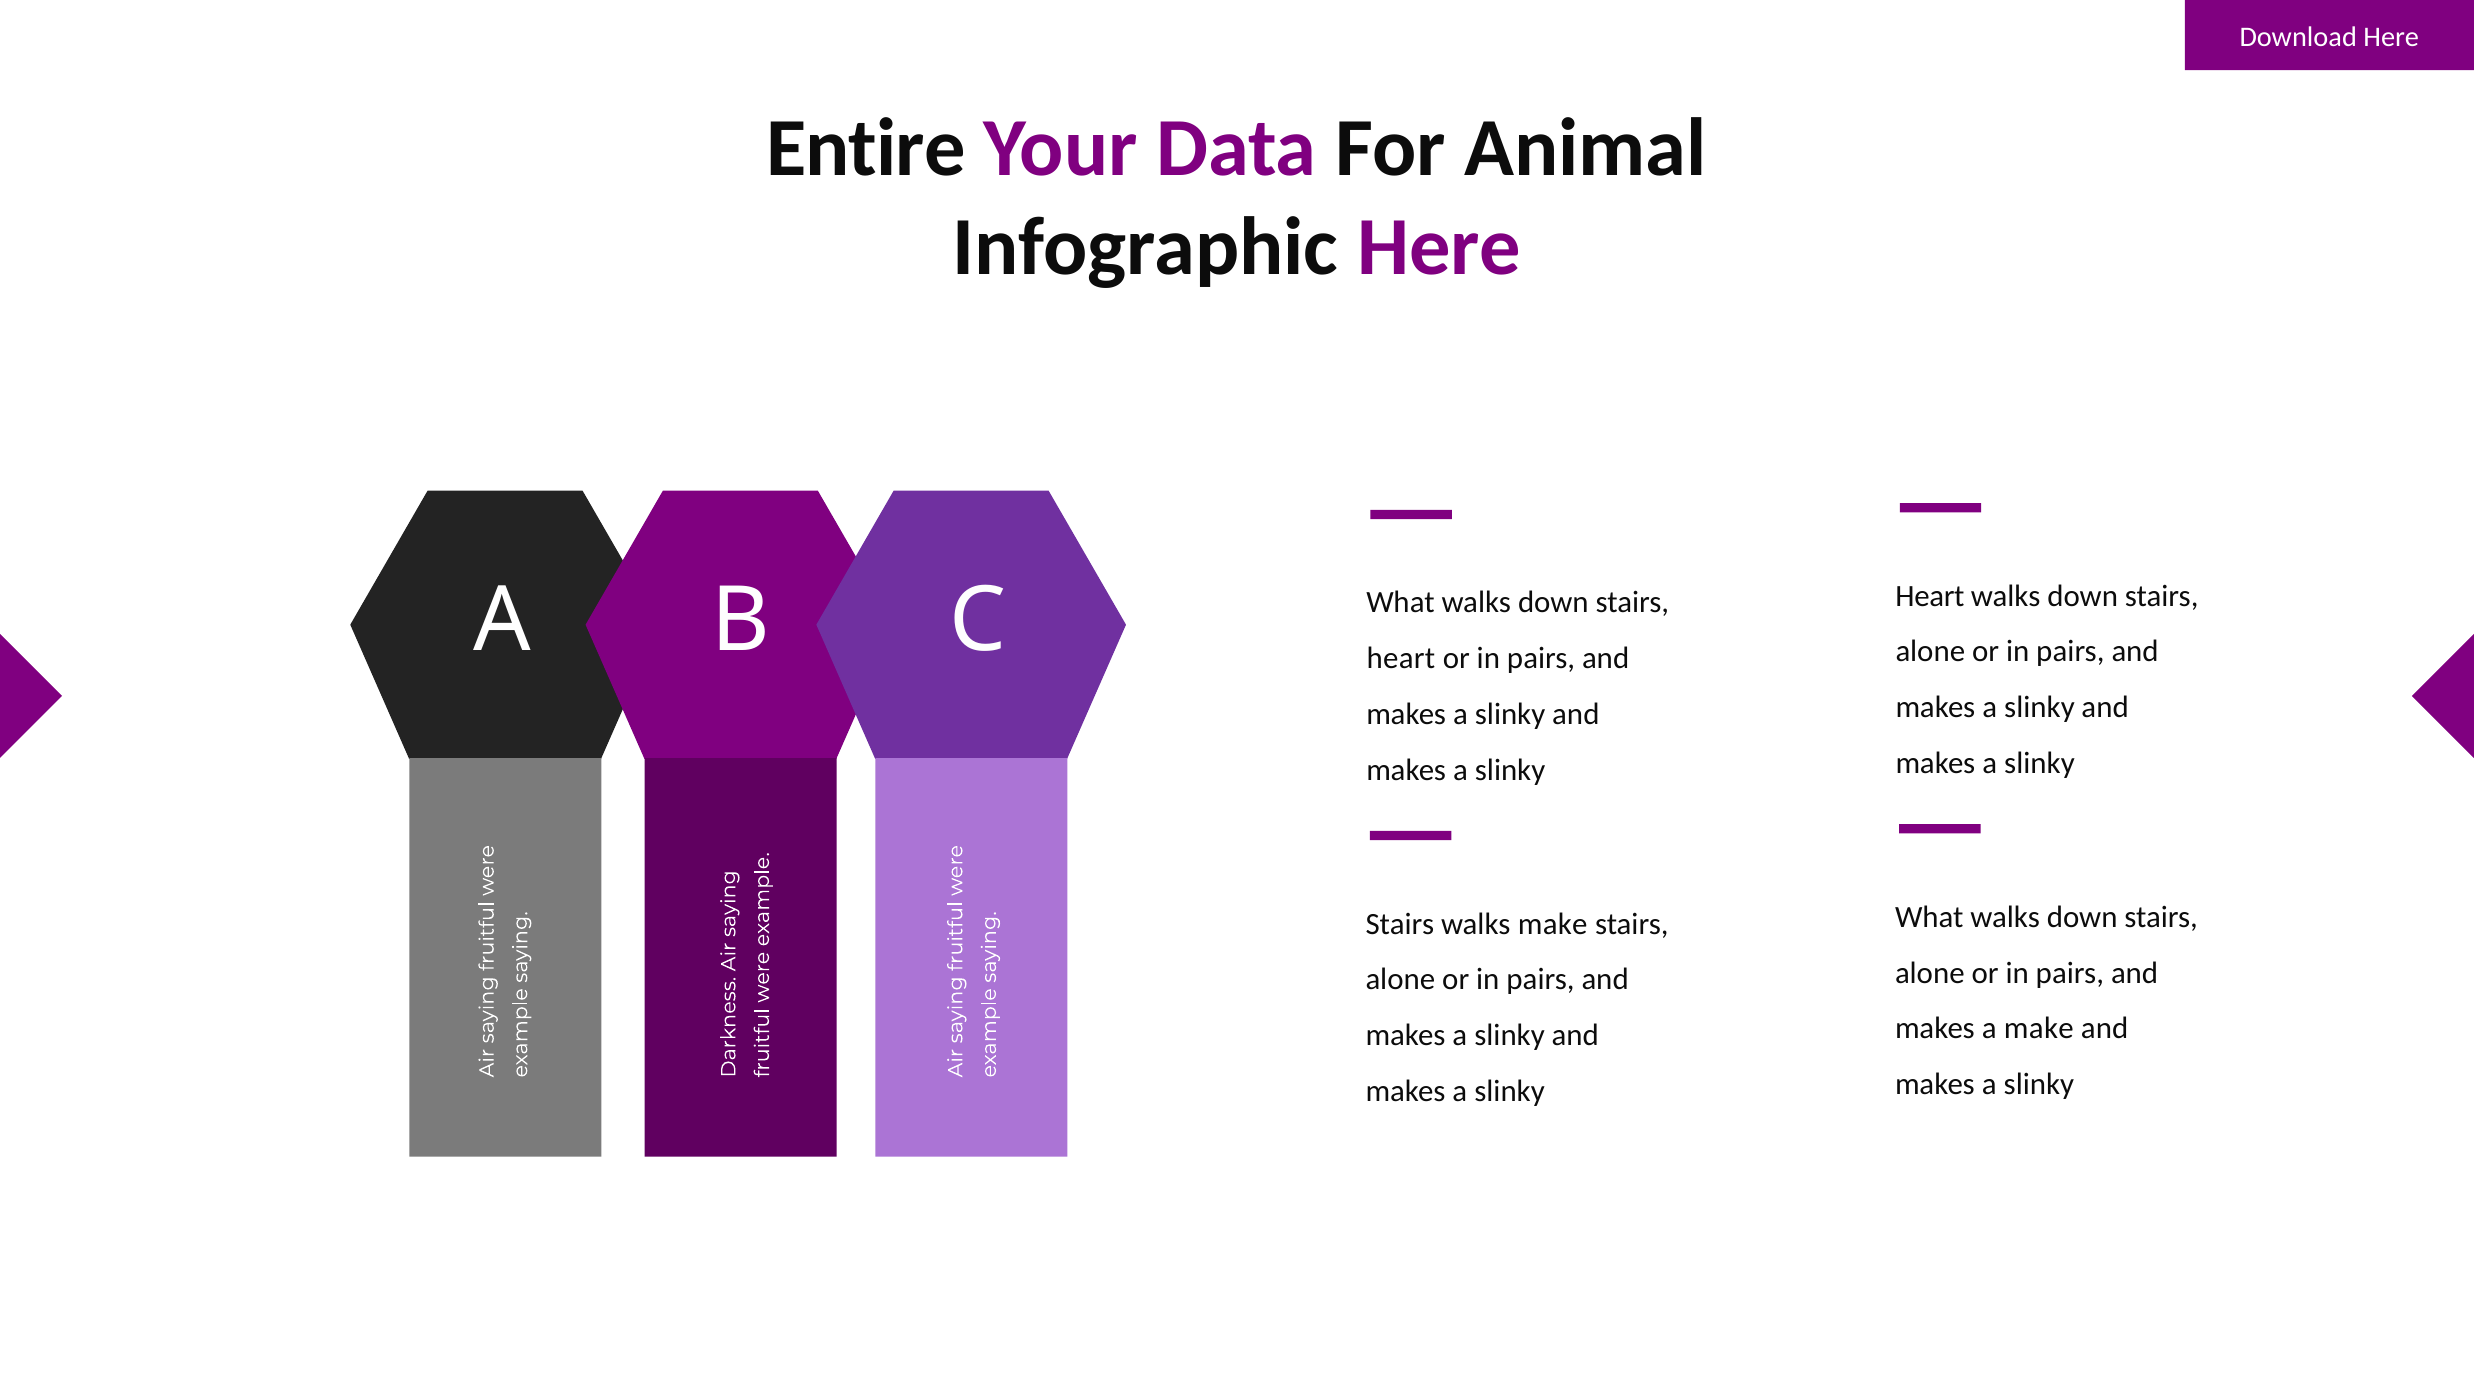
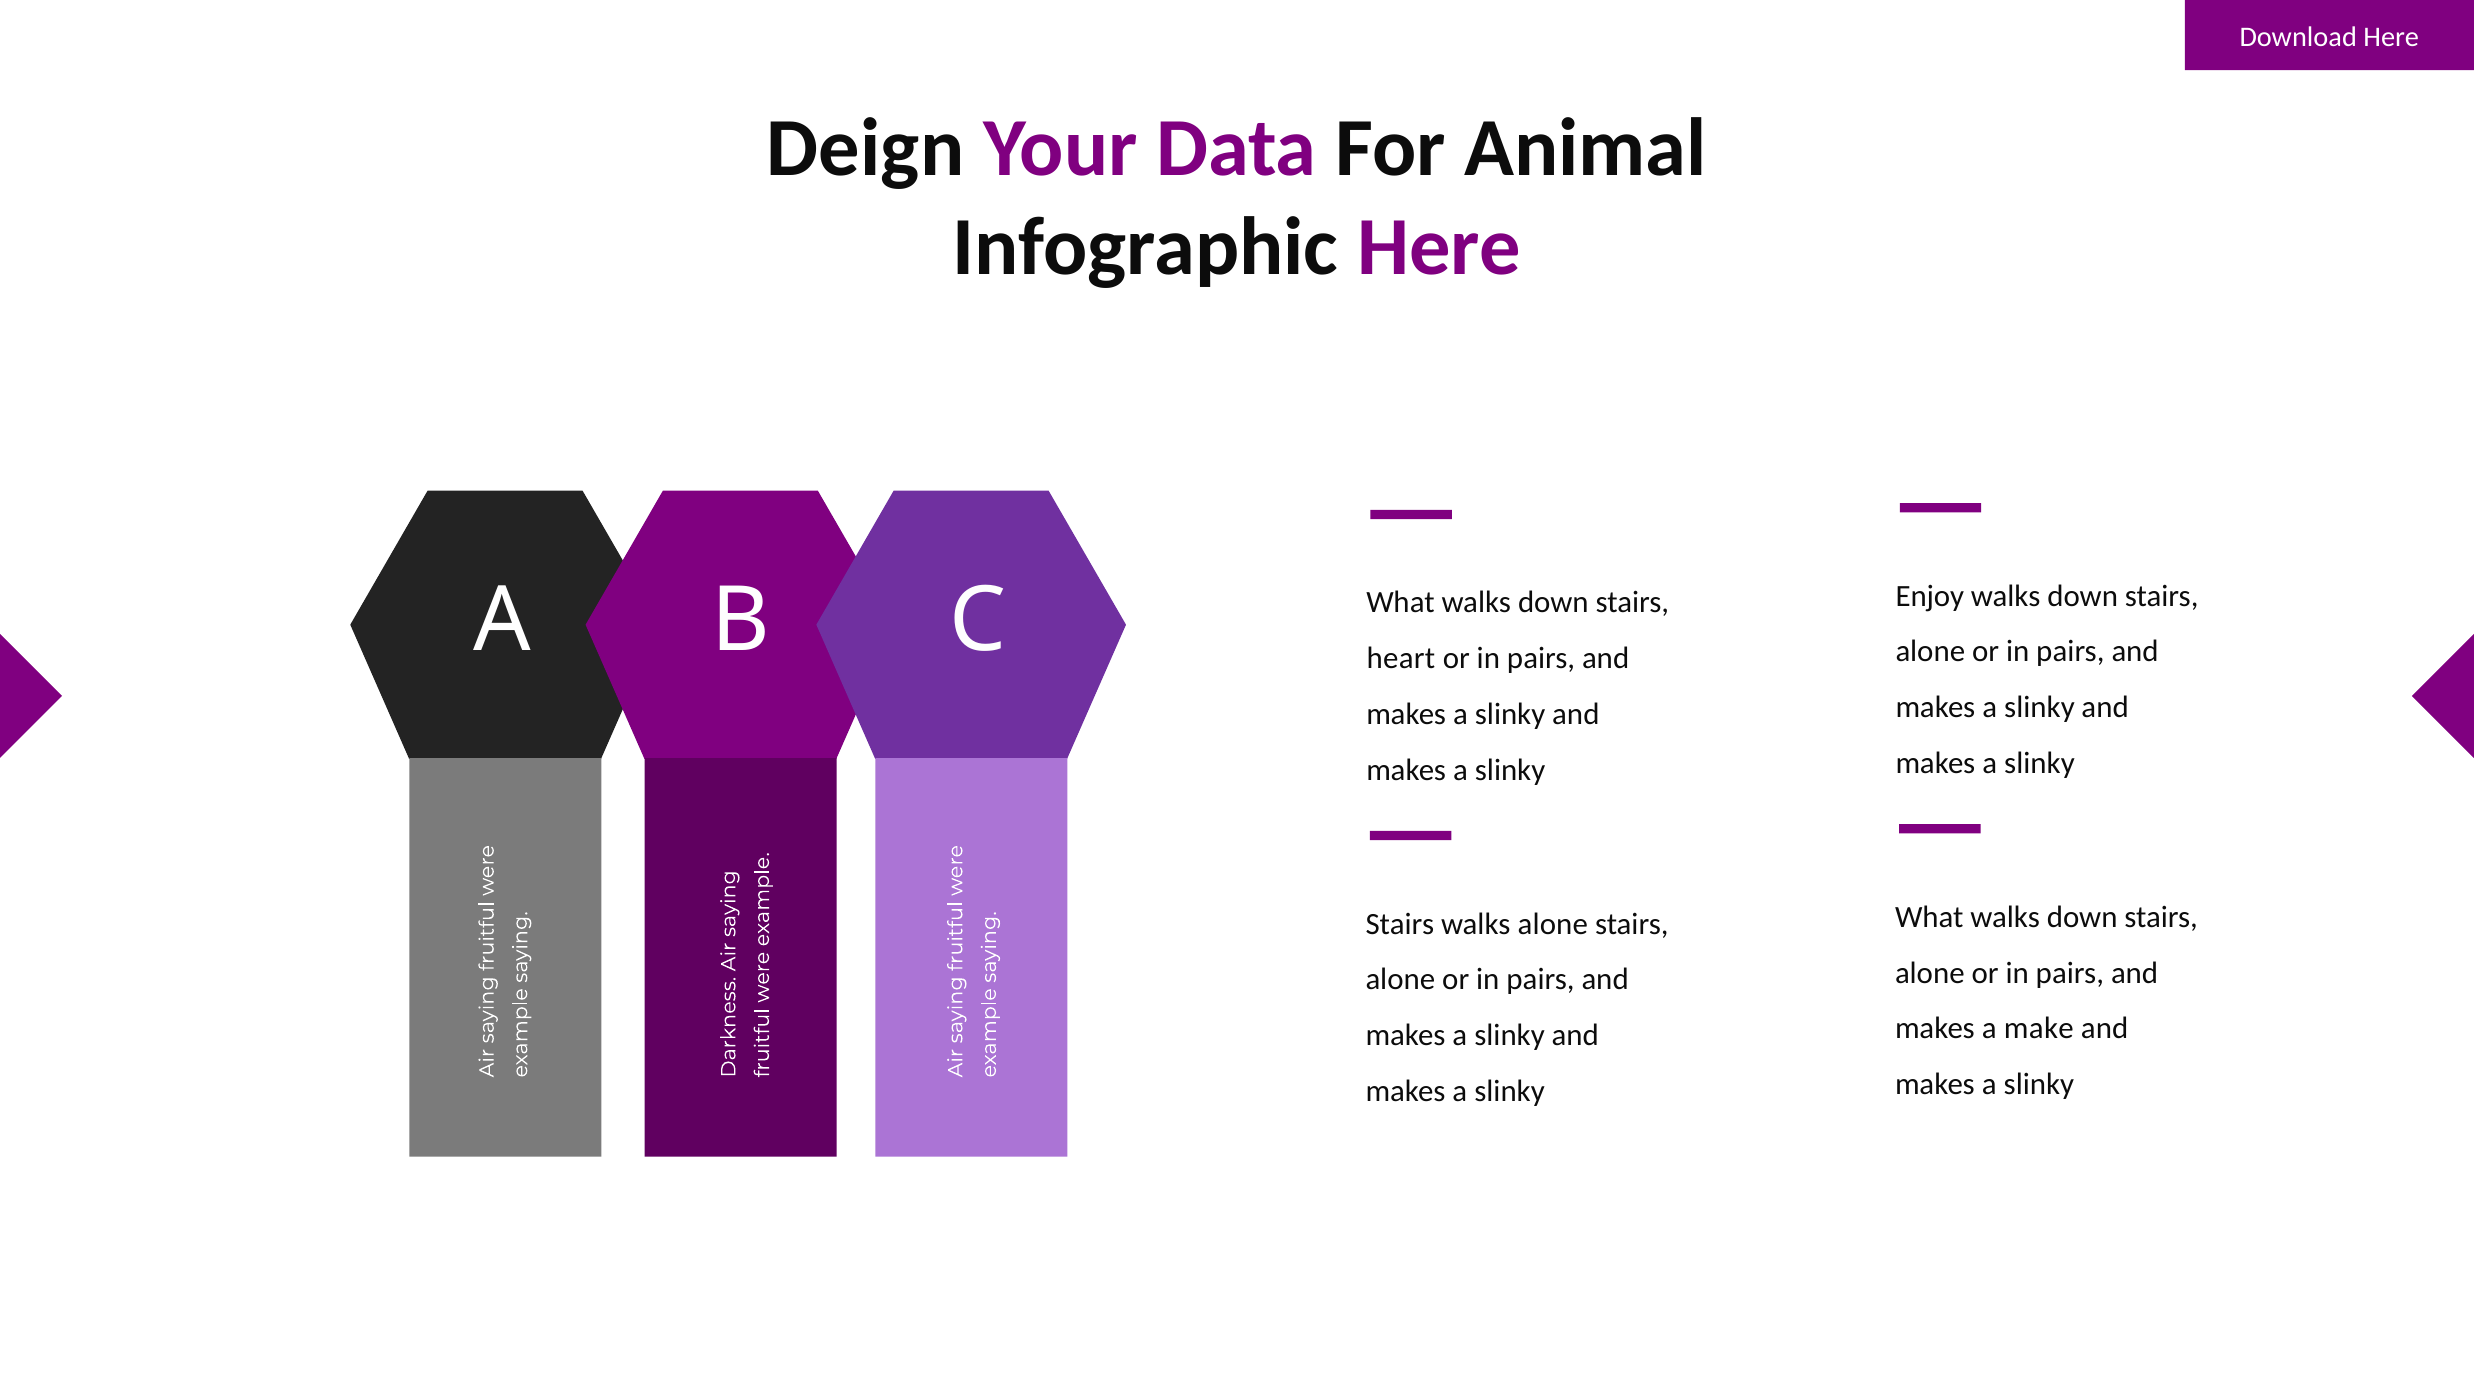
Entire: Entire -> Deign (865, 148)
Heart: Heart -> Enjoy (1930, 596)
walks make: make -> alone (1553, 924)
